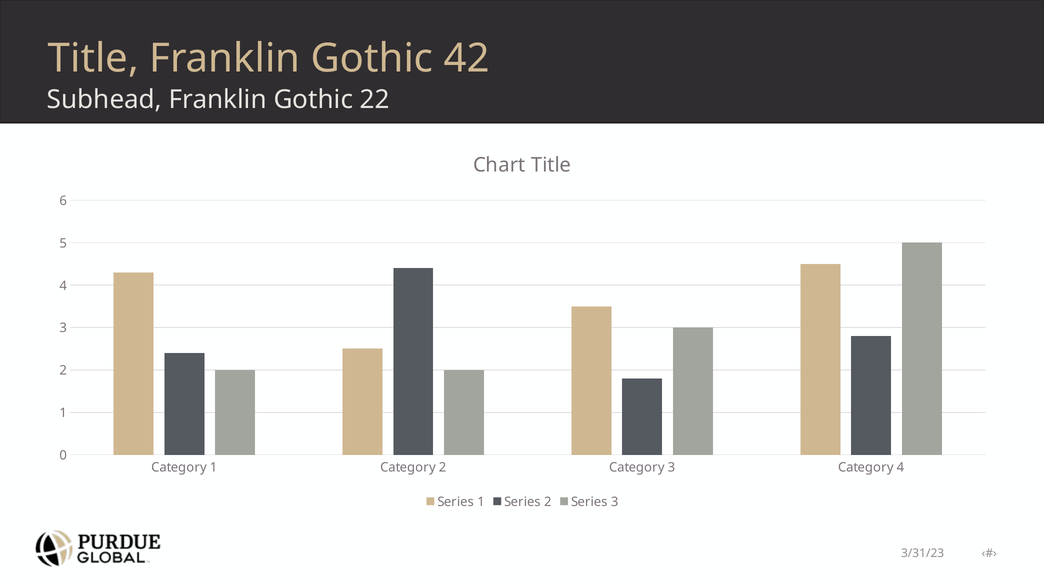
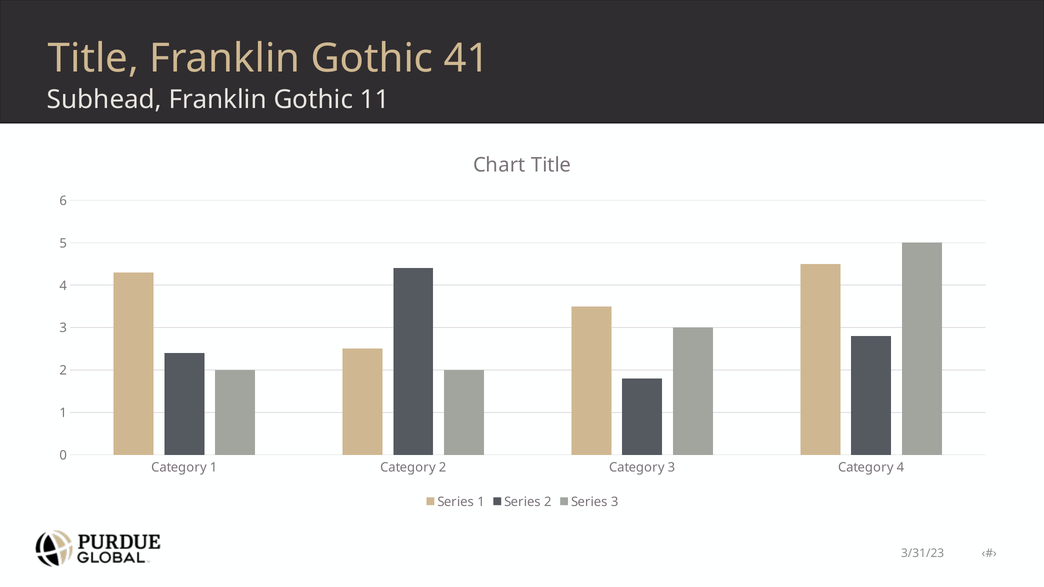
42: 42 -> 41 (467, 58)
22: 22 -> 11 (375, 100)
